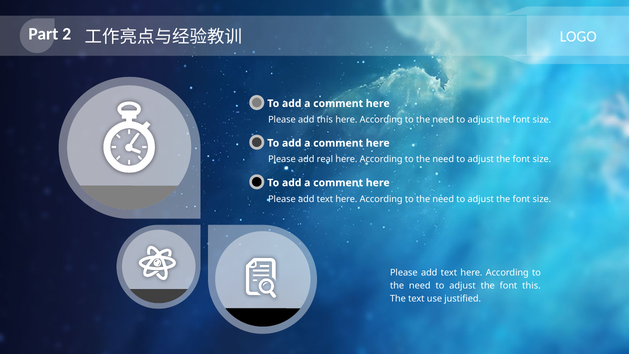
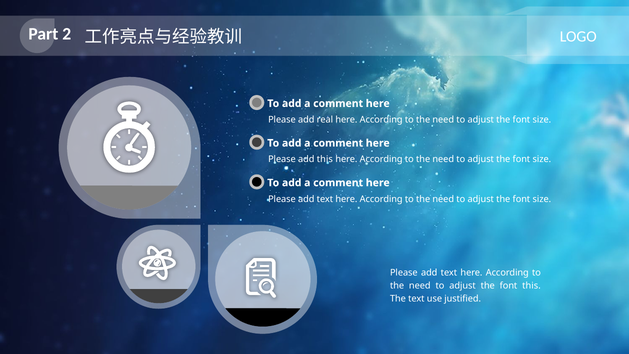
add this: this -> real (325, 120)
add real: real -> this (325, 159)
